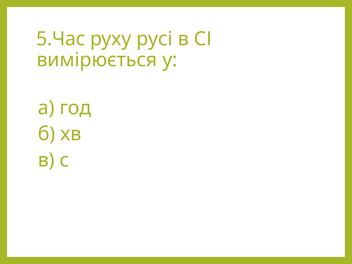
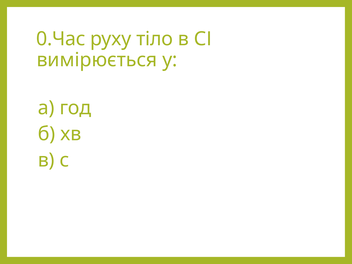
5.Час: 5.Час -> 0.Час (61, 39)
русі: русі -> тіло (155, 39)
